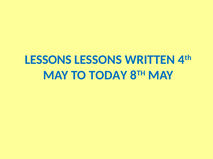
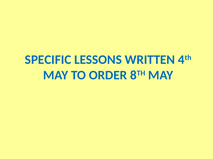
LESSONS: LESSONS -> SPECIFIC (48, 60)
TODAY: TODAY -> ORDER (108, 76)
